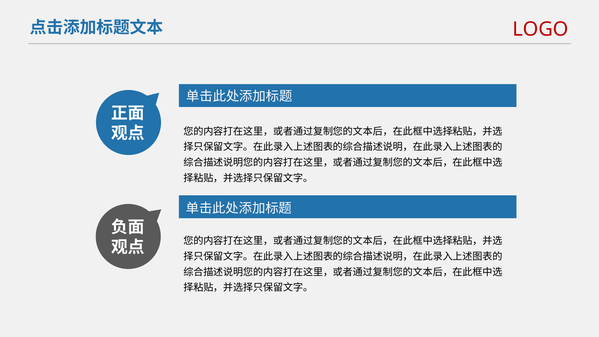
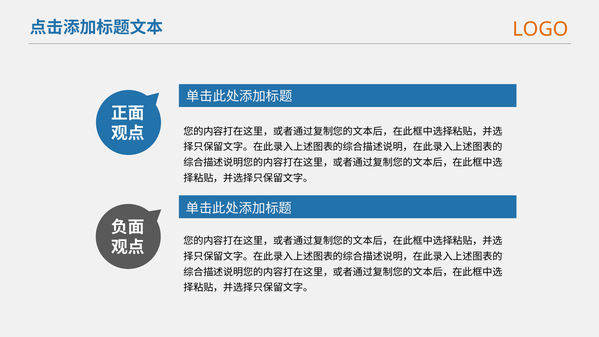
LOGO colour: red -> orange (541, 29)
